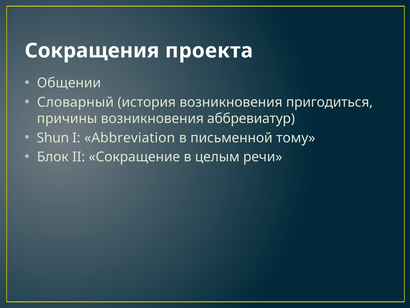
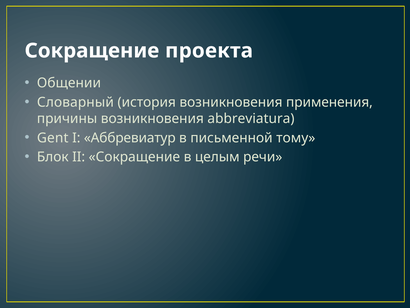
Сокращения: Сокращения -> Сокращение (92, 51)
пригодиться: пригодиться -> применения (329, 102)
аббревиатур: аббревиатур -> abbreviatura (251, 118)
Shun: Shun -> Gent (53, 138)
Abbreviation: Abbreviation -> Аббревиатур (130, 138)
